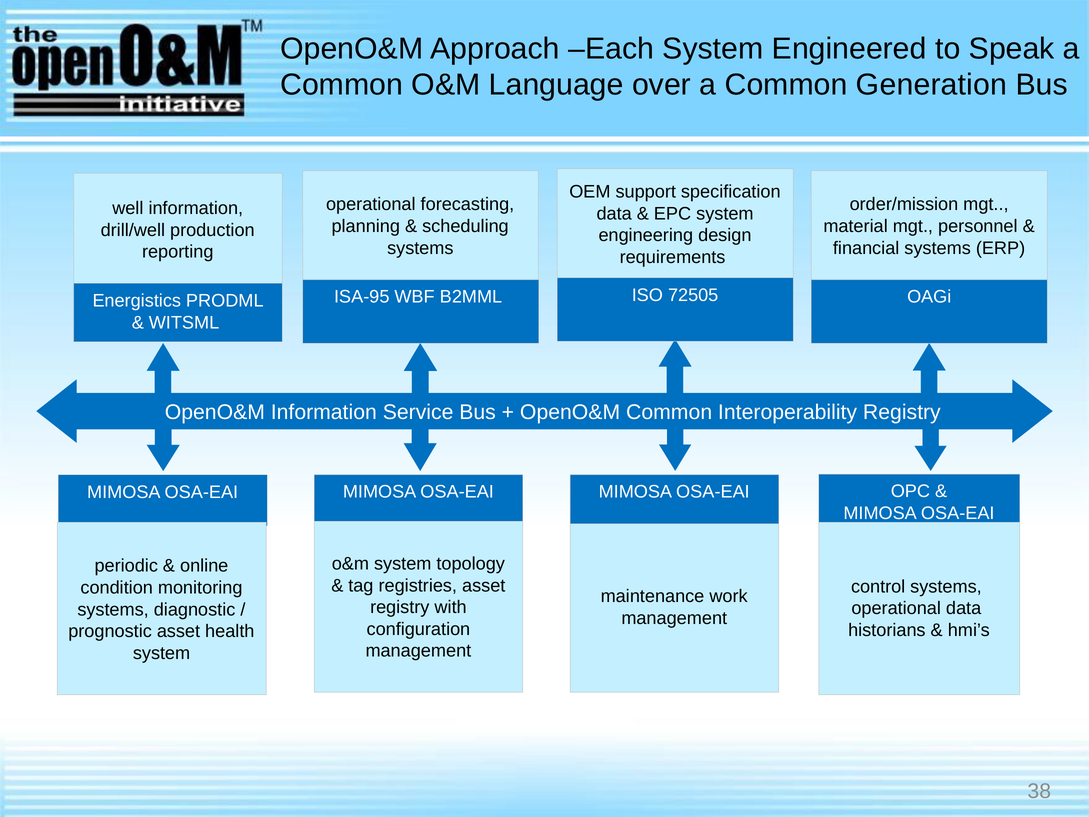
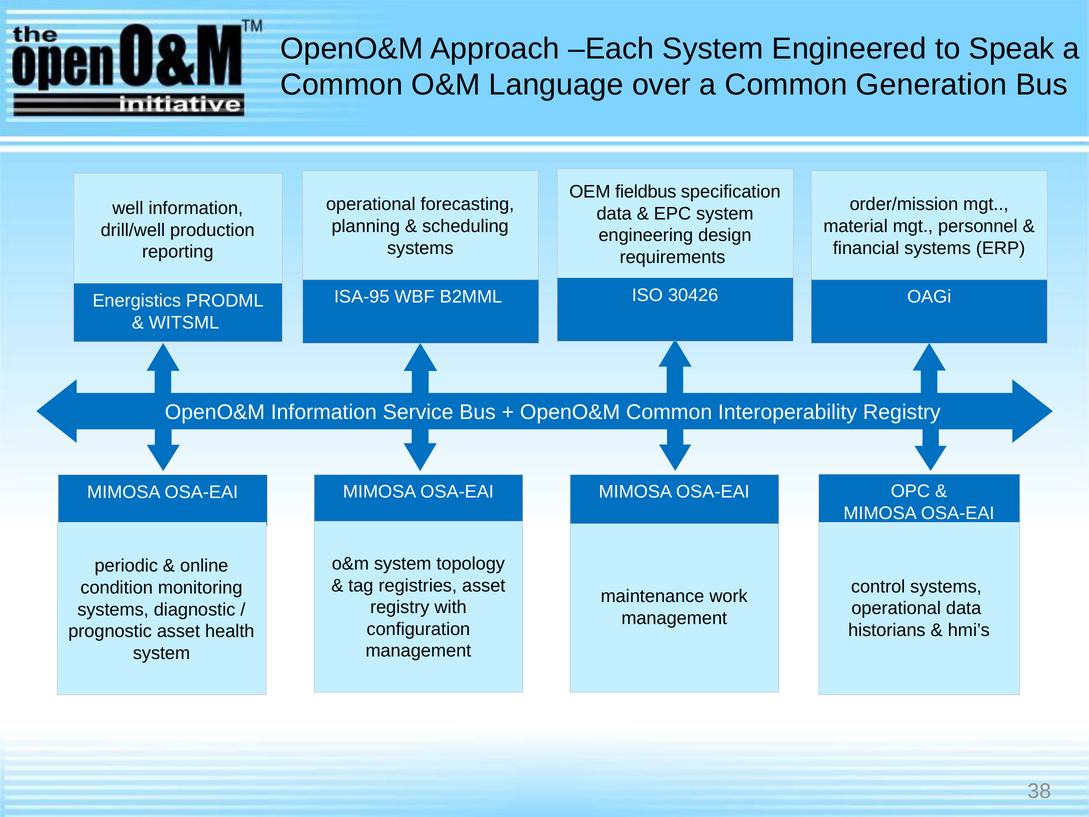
support: support -> fieldbus (646, 192)
72505: 72505 -> 30426 (693, 295)
